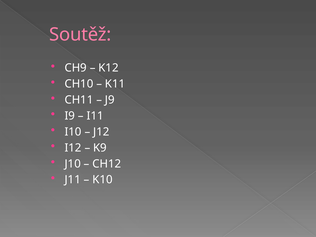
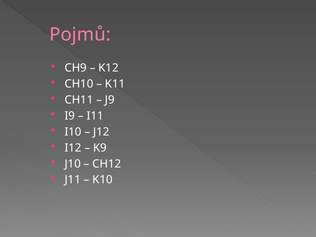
Soutěž: Soutěž -> Pojmů (80, 34)
